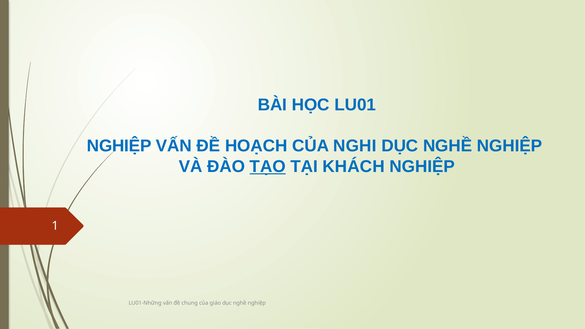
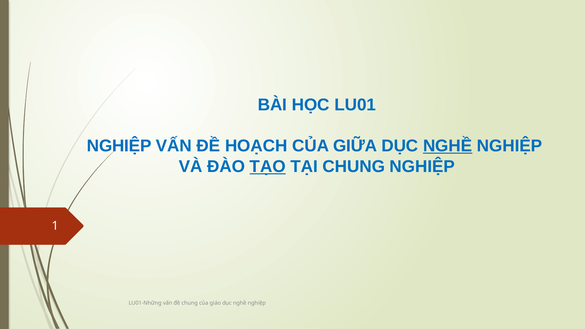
NGHI: NGHI -> GIỮA (355, 146)
NGHỀ underline: none -> present (448, 146)
TẠI KHÁCH: KHÁCH -> CHUNG (354, 166)
